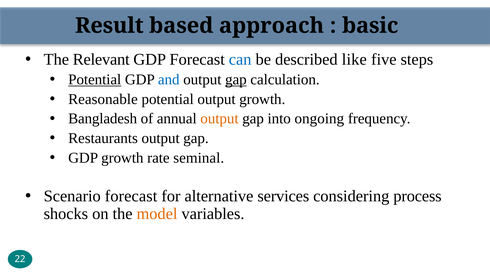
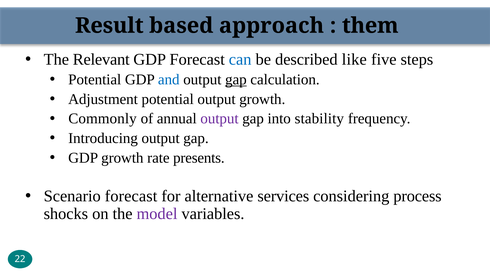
basic: basic -> them (370, 26)
Potential underline: present -> none (95, 80)
Reasonable: Reasonable -> Adjustment (103, 99)
Bangladesh: Bangladesh -> Commonly (103, 119)
output colour: orange -> purple (220, 119)
ongoing: ongoing -> stability (319, 119)
Restaurants: Restaurants -> Introducing (103, 138)
seminal: seminal -> presents (199, 158)
model colour: orange -> purple (157, 214)
